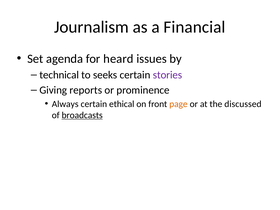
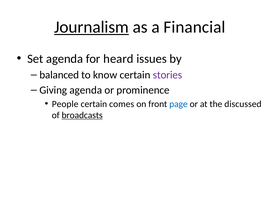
Journalism underline: none -> present (91, 27)
technical: technical -> balanced (59, 75)
seeks: seeks -> know (105, 75)
Giving reports: reports -> agenda (86, 90)
Always: Always -> People (65, 104)
ethical: ethical -> comes (122, 104)
page colour: orange -> blue (178, 104)
